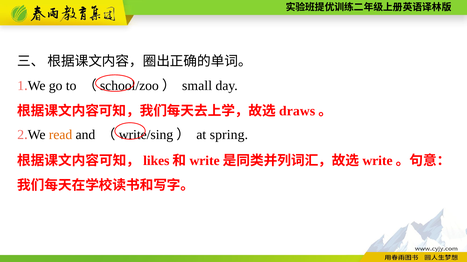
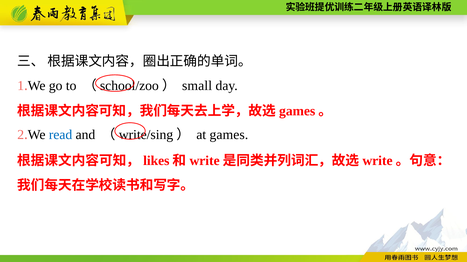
draws: draws -> games (297, 111)
read colour: orange -> blue (61, 135)
at spring: spring -> games (229, 135)
